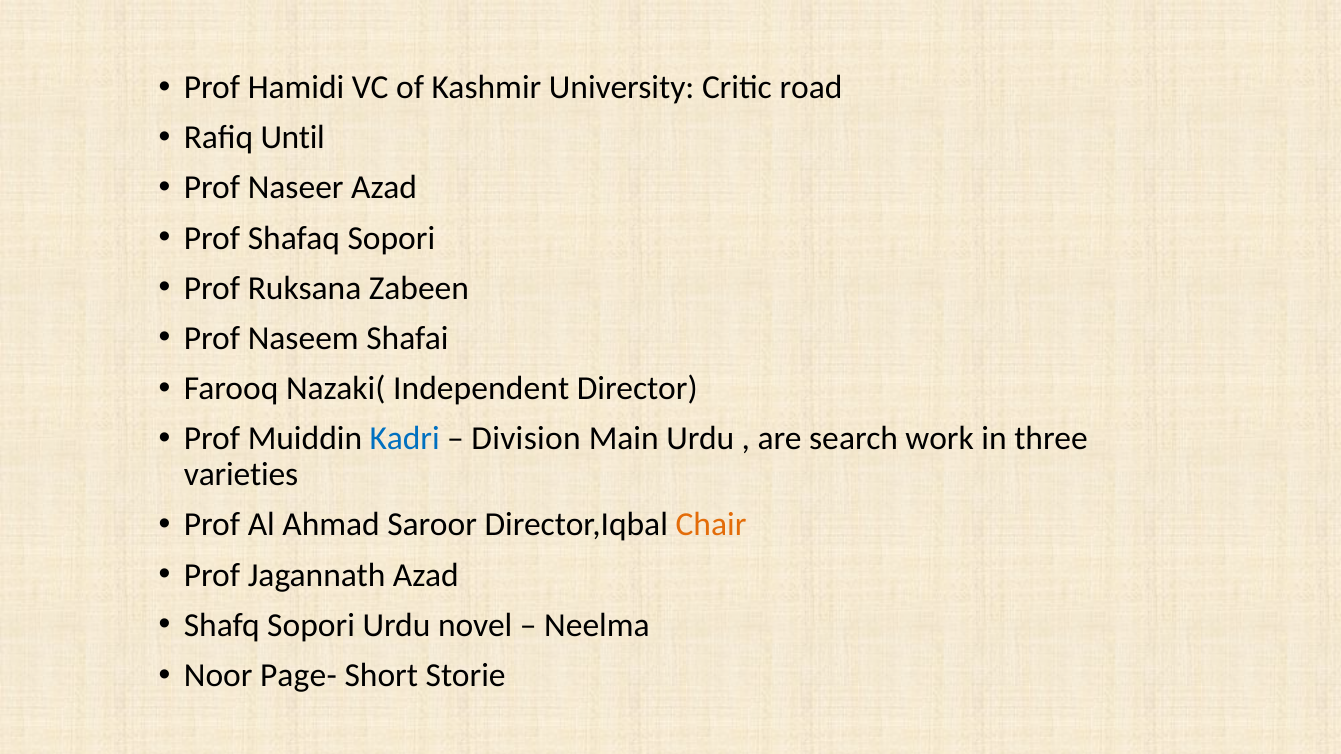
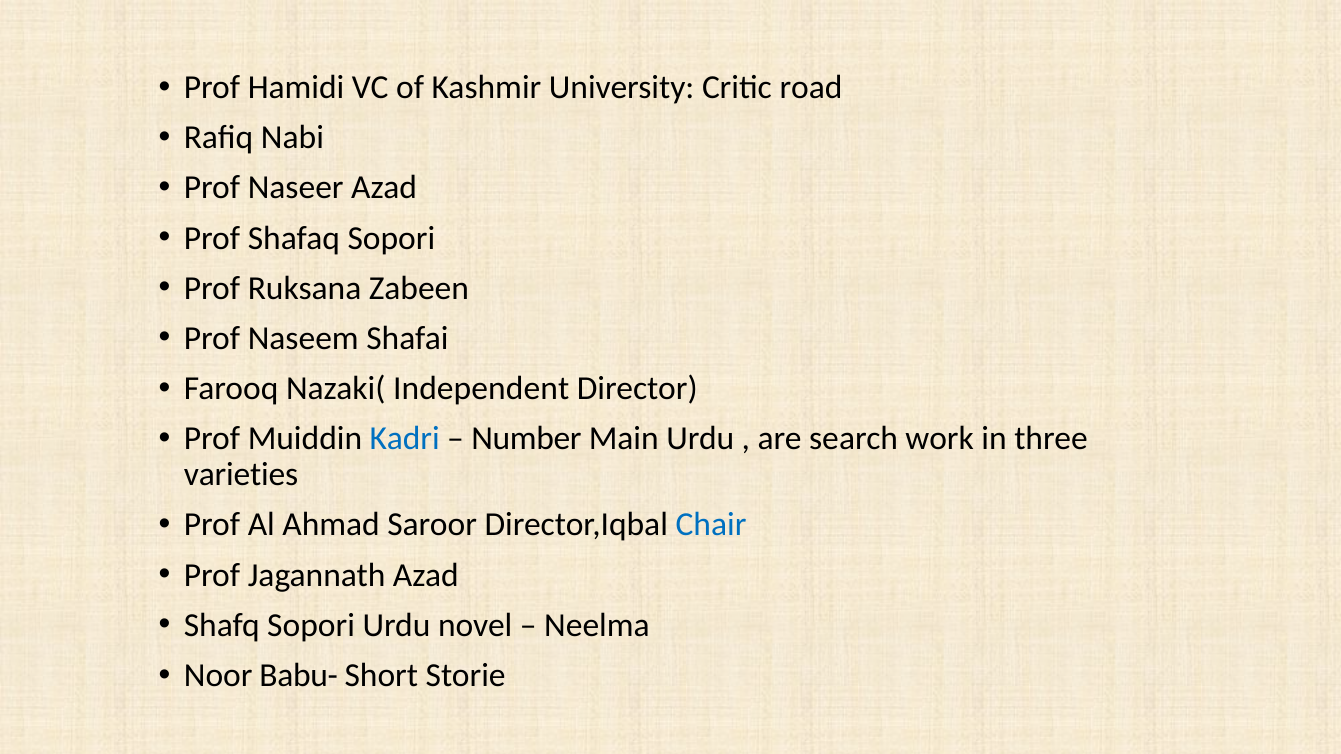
Until: Until -> Nabi (292, 138)
Division: Division -> Number (526, 439)
Chair colour: orange -> blue (711, 525)
Page-: Page- -> Babu- (299, 676)
